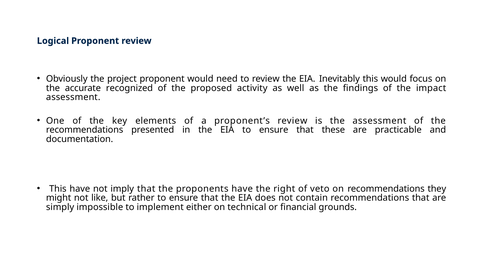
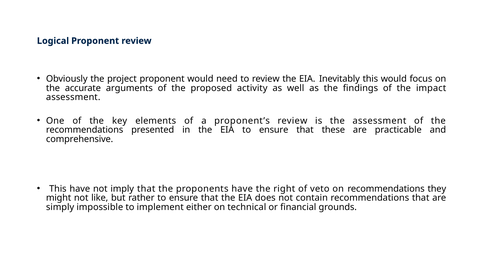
recognized: recognized -> arguments (129, 88)
documentation: documentation -> comprehensive (80, 139)
